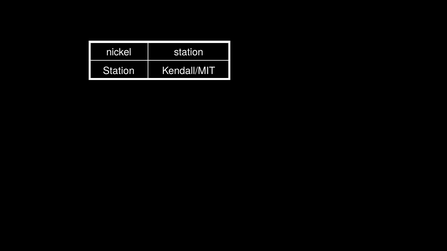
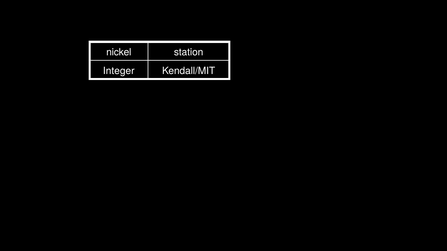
Station: Station -> Integer (119, 71)
